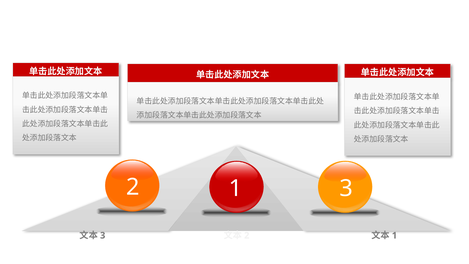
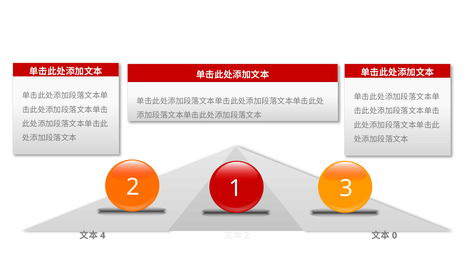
3: 3 -> 4 (103, 235)
1: 1 -> 0 (395, 235)
